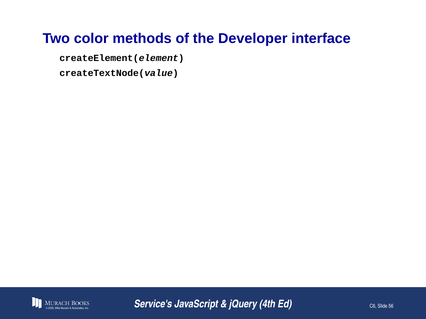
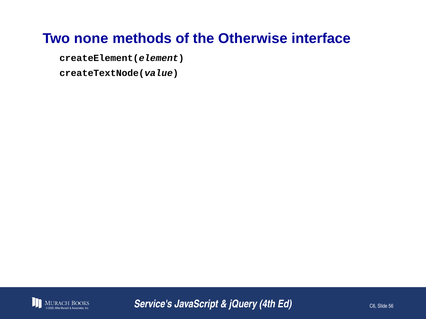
color: color -> none (91, 39)
Developer: Developer -> Otherwise (253, 39)
